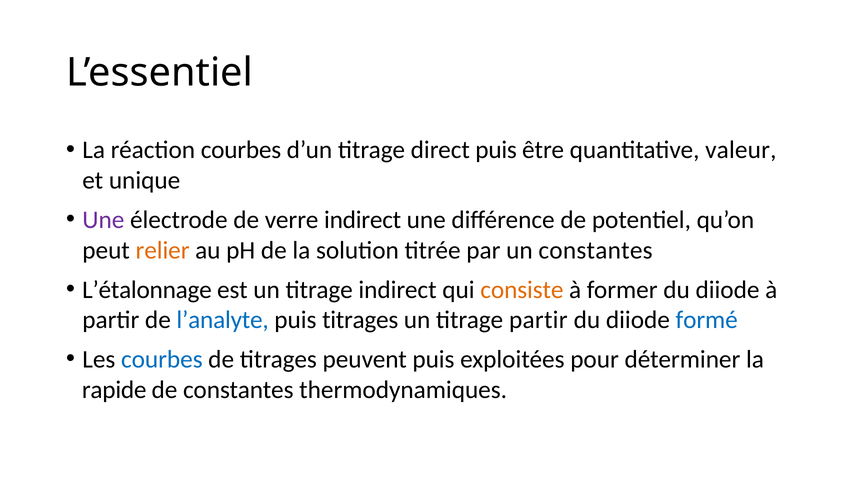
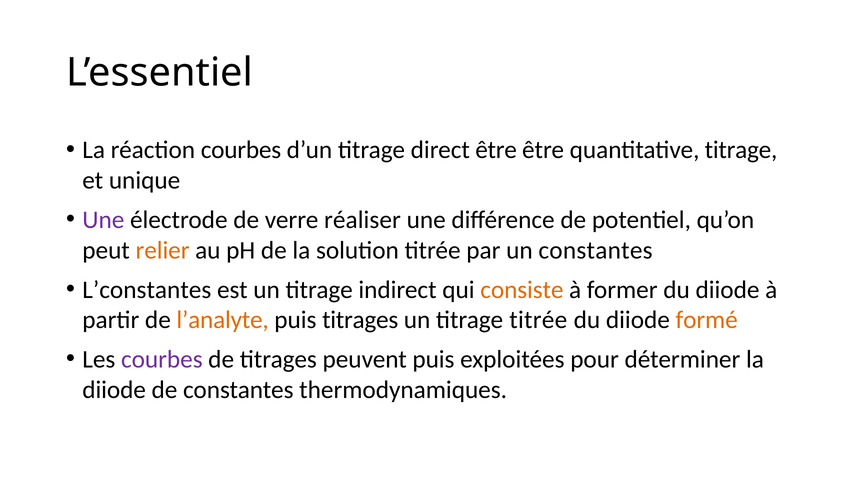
direct puis: puis -> être (496, 150)
quantitative valeur: valeur -> titrage (741, 150)
verre indirect: indirect -> réaliser (362, 220)
L’étalonnage: L’étalonnage -> L’constantes (147, 290)
l’analyte colour: blue -> orange (223, 320)
titrage partir: partir -> titrée (538, 320)
formé colour: blue -> orange (707, 320)
courbes colour: blue -> purple (162, 359)
rapide: rapide -> diiode (114, 390)
